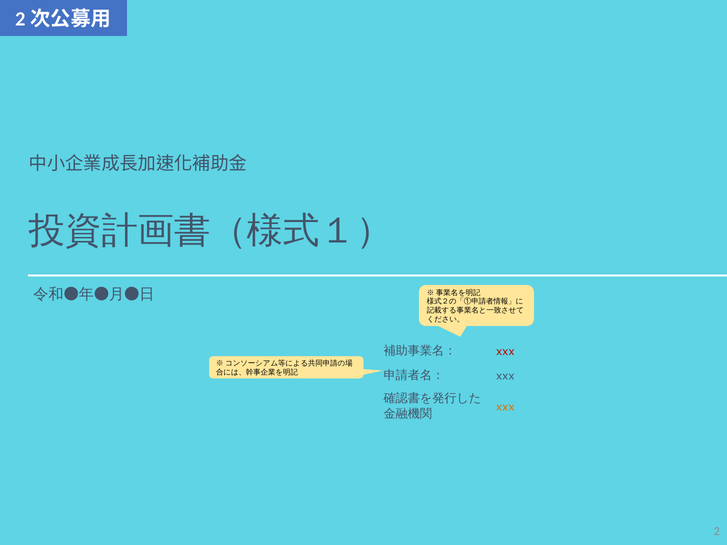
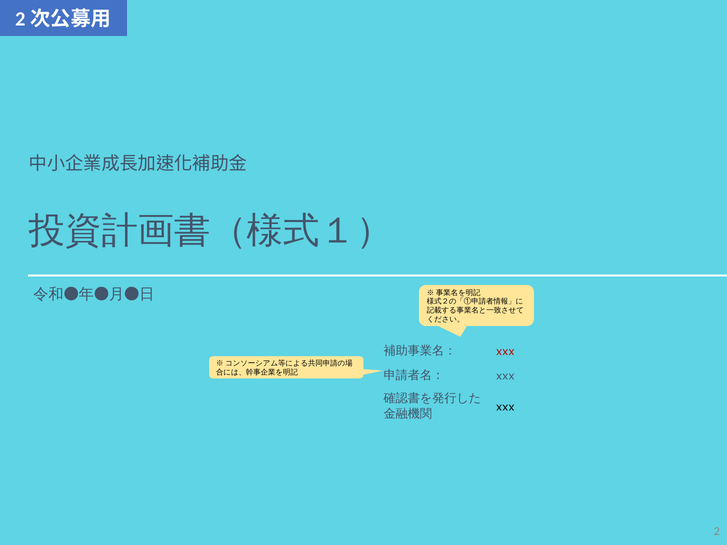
xxx colour: orange -> black (505, 407)
